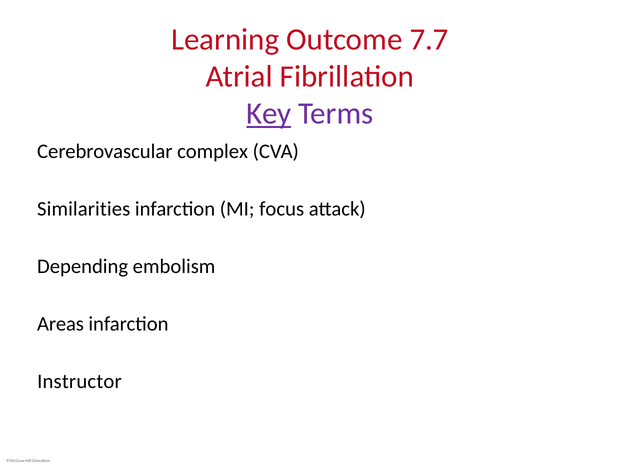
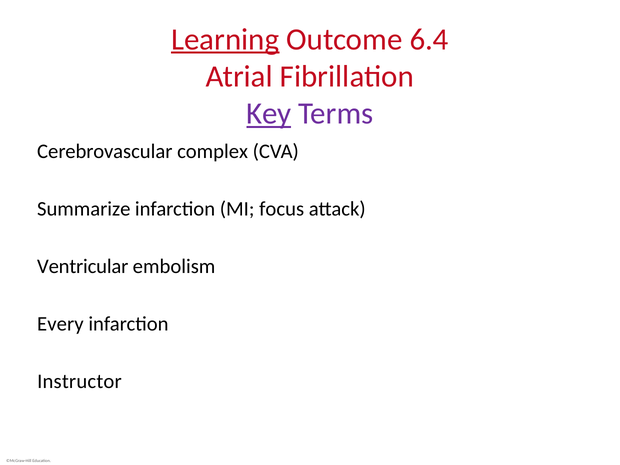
Learning underline: none -> present (225, 39)
7.7: 7.7 -> 6.4 (429, 39)
Similarities: Similarities -> Summarize (84, 209)
Depending: Depending -> Ventricular (83, 266)
Areas: Areas -> Every (60, 324)
